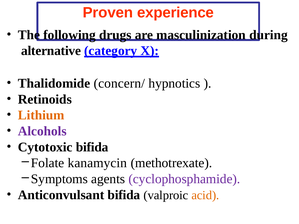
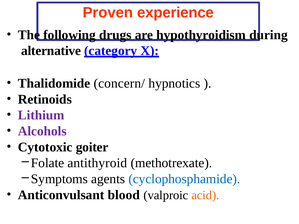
masculinization: masculinization -> hypothyroidism (201, 35)
Lithium colour: orange -> purple (41, 115)
Cytotoxic bifida: bifida -> goiter (92, 147)
kanamycin: kanamycin -> antithyroid (97, 163)
cyclophosphamide colour: purple -> blue (184, 179)
Anticonvulsant bifida: bifida -> blood (124, 195)
